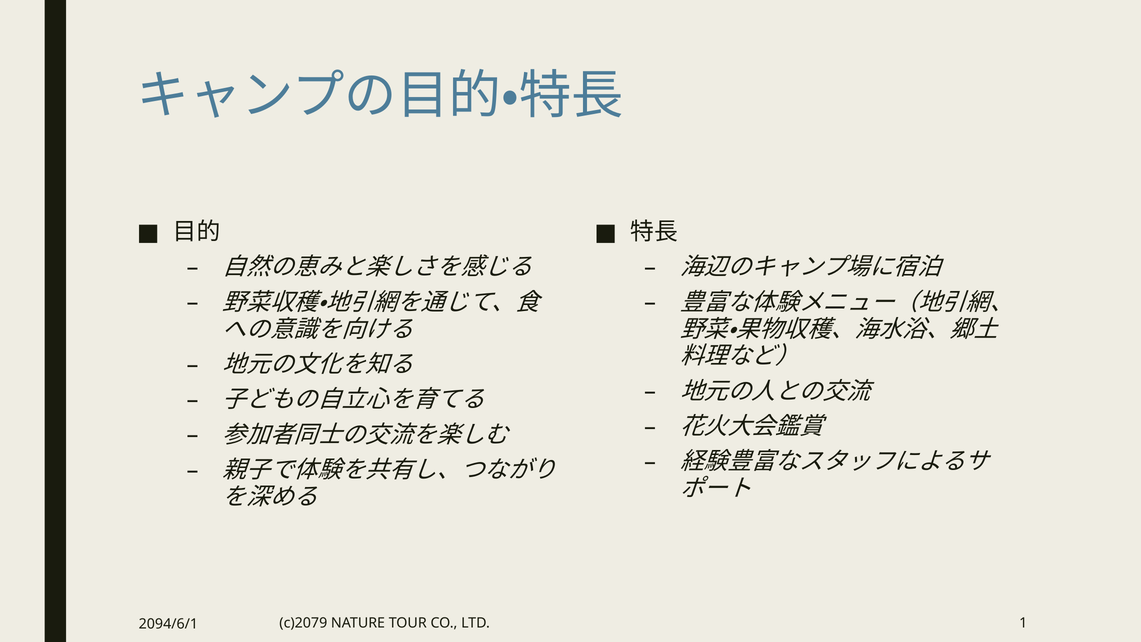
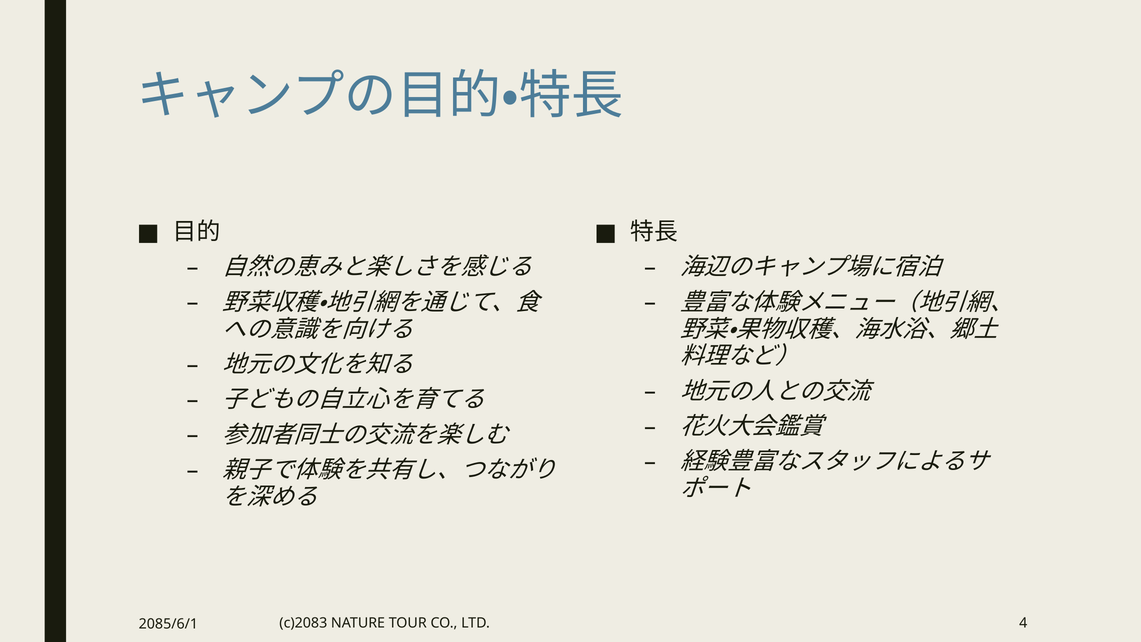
c)2079: c)2079 -> c)2083 (303, 623)
1: 1 -> 4 (1023, 623)
2094/6/1: 2094/6/1 -> 2085/6/1 (168, 624)
